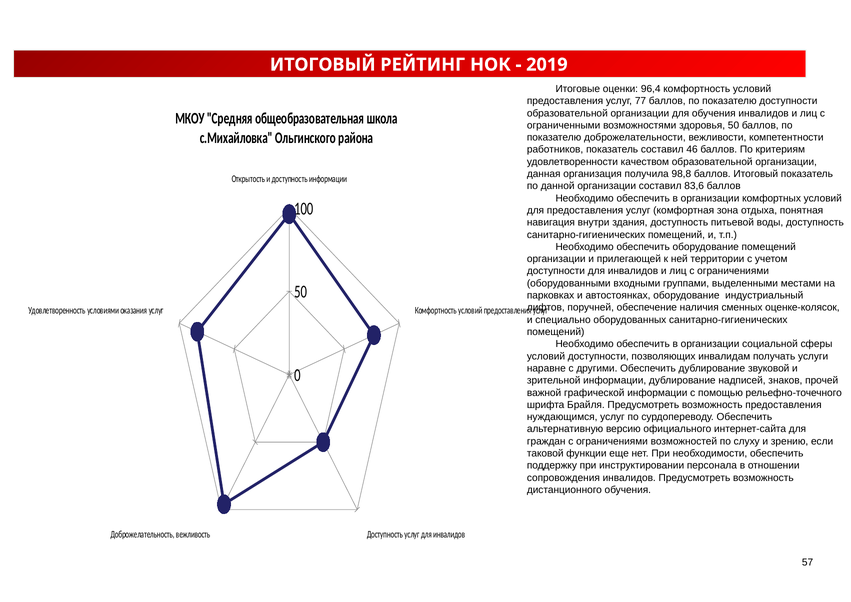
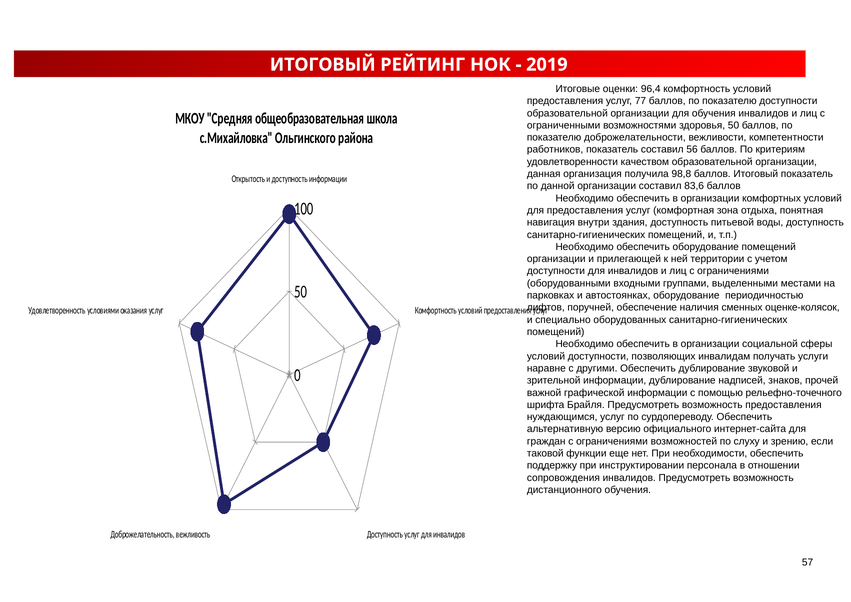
46: 46 -> 56 (692, 150)
индустриальный: индустриальный -> периодичностью (764, 295)
